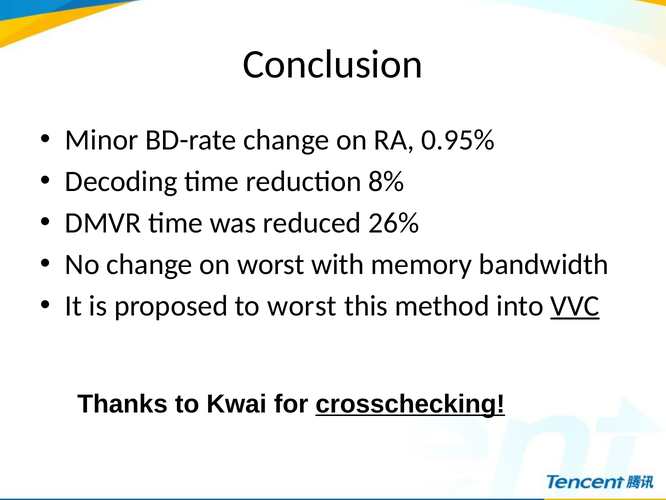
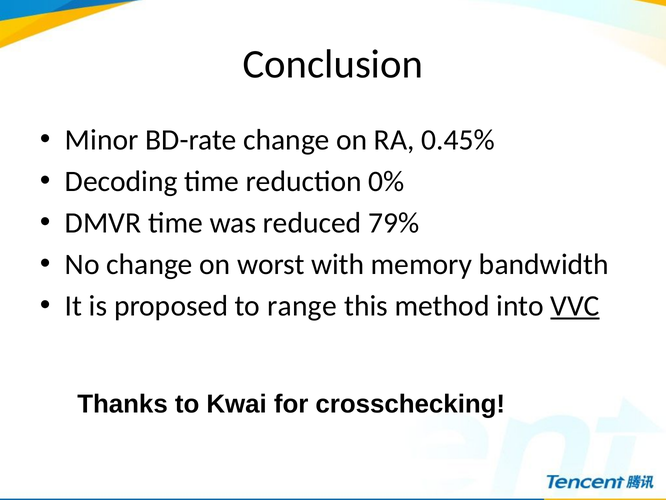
0.95%: 0.95% -> 0.45% (458, 140)
8%: 8% -> 0% (387, 181)
26%: 26% -> 79% (394, 223)
to worst: worst -> range (302, 306)
crosschecking underline: present -> none (410, 404)
